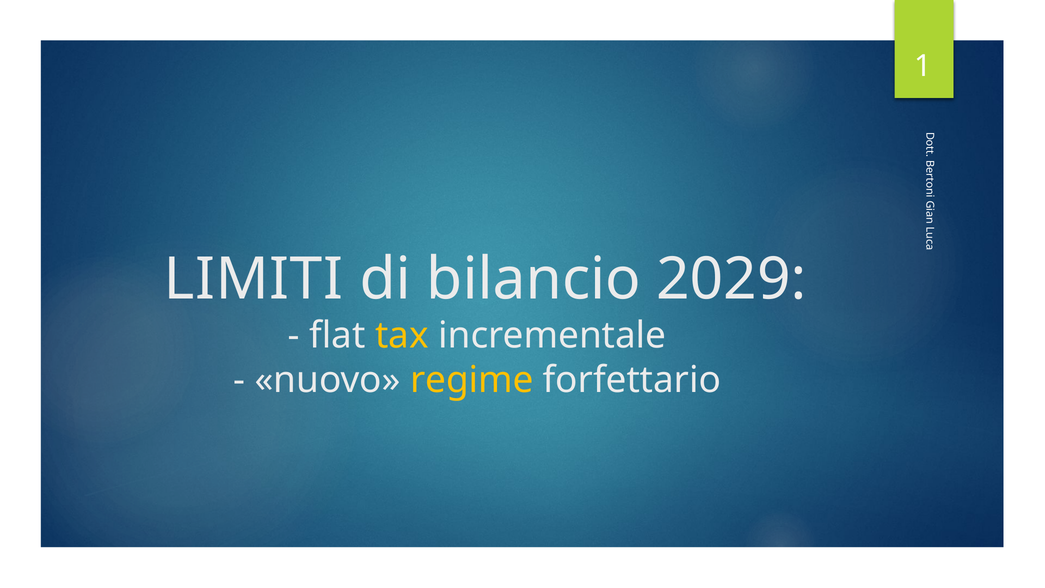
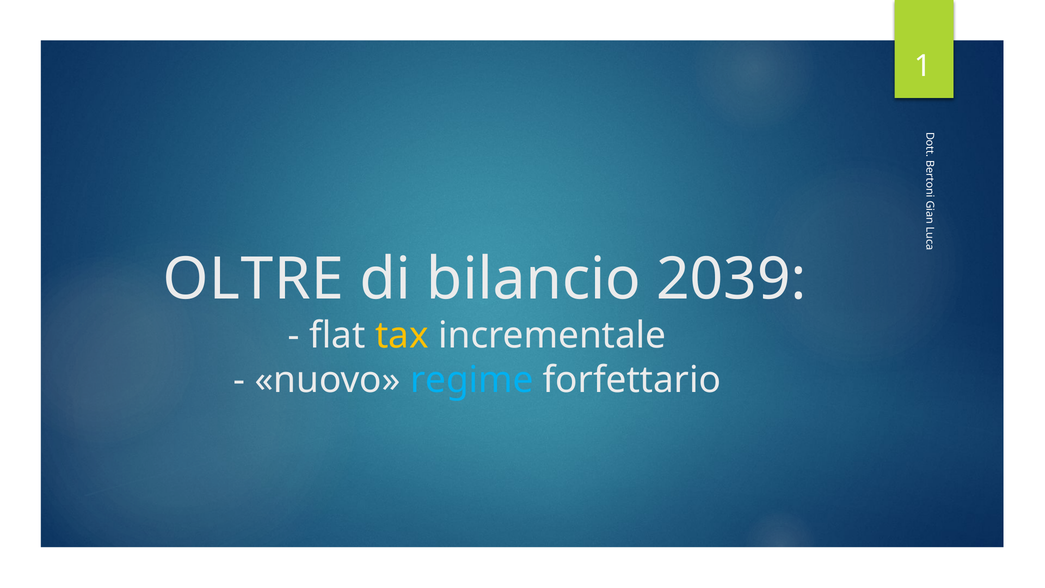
LIMITI: LIMITI -> OLTRE (253, 279)
2029: 2029 -> 2039 (731, 279)
regime colour: yellow -> light blue (472, 380)
